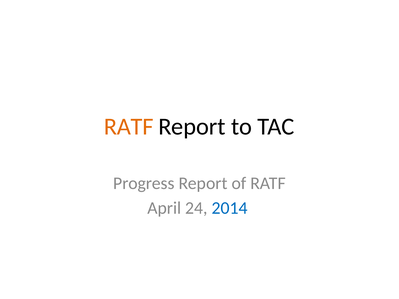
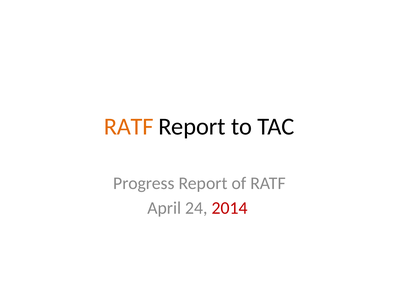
2014 colour: blue -> red (230, 208)
